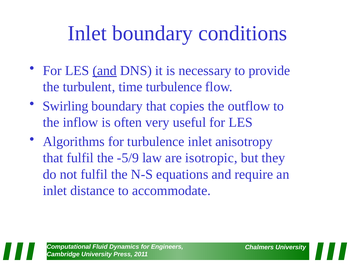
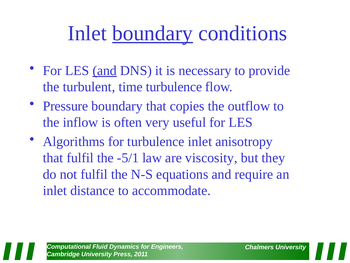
boundary underline: none -> present (153, 33)
Swirling: Swirling -> Pressure (65, 106)
-5/9: -5/9 -> -5/1 (128, 158)
isotropic: isotropic -> viscosity (211, 158)
